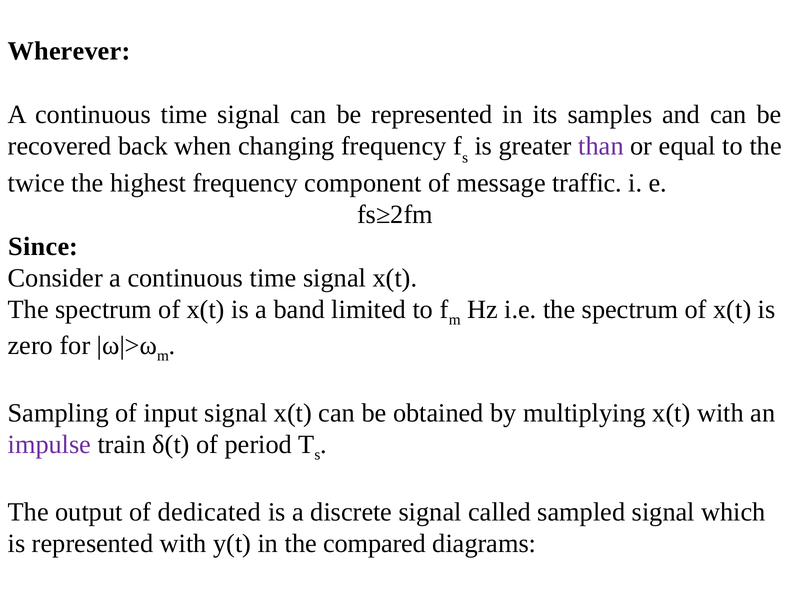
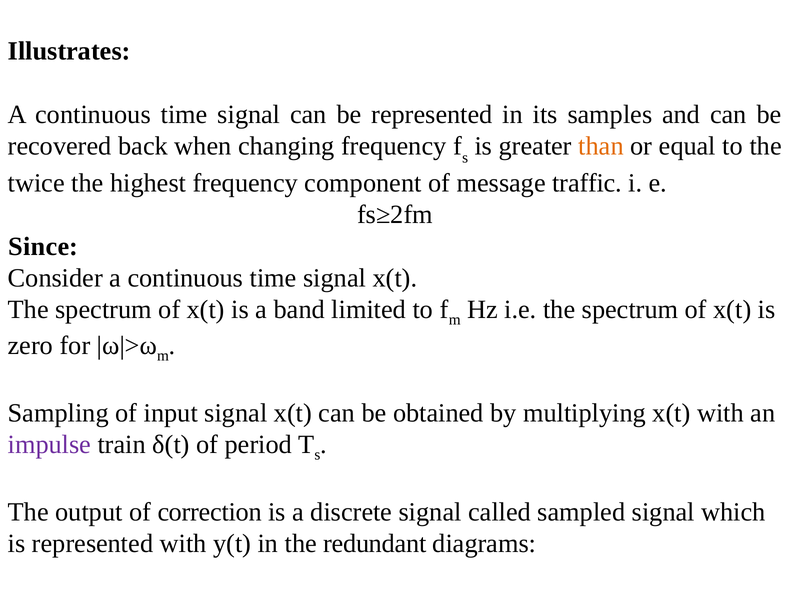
Wherever: Wherever -> Illustrates (69, 51)
than colour: purple -> orange (601, 146)
dedicated: dedicated -> correction (210, 512)
compared: compared -> redundant (375, 544)
